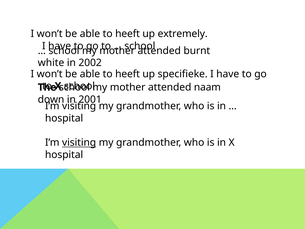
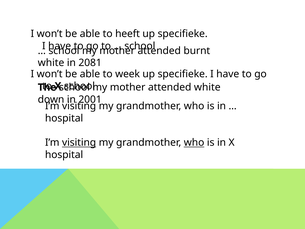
extremely: extremely -> specifieke (183, 34)
2002: 2002 -> 2081 (90, 63)
heeft: heeft -> week (128, 74)
attended naam: naam -> white (207, 87)
who underline: none -> present (194, 142)
